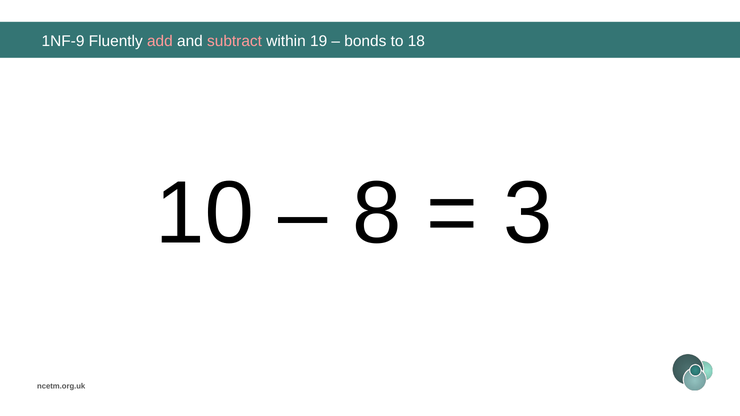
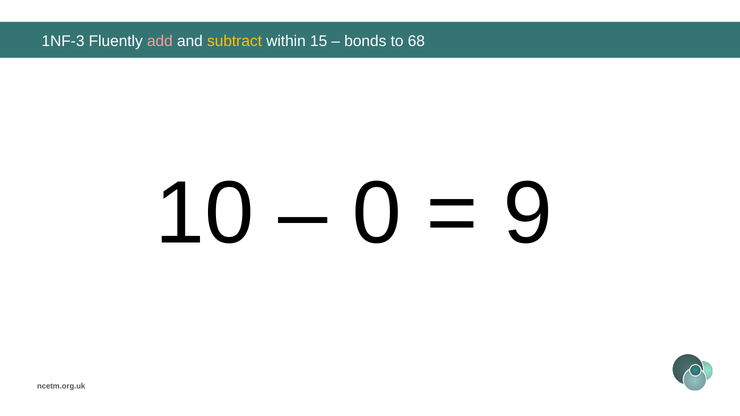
1NF-9: 1NF-9 -> 1NF-3 (63, 41)
subtract colour: pink -> yellow (235, 41)
19: 19 -> 15 (319, 41)
18: 18 -> 68 (416, 41)
8: 8 -> 0 (377, 214)
3: 3 -> 9 (528, 214)
